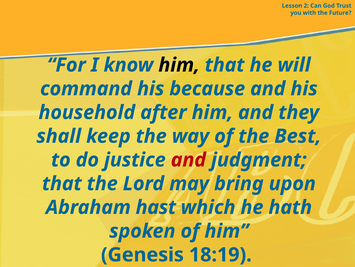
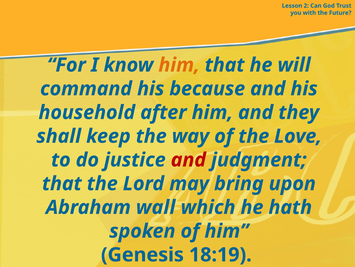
him colour: black -> orange (179, 65)
Best: Best -> Love (298, 136)
hast: hast -> wall (156, 207)
